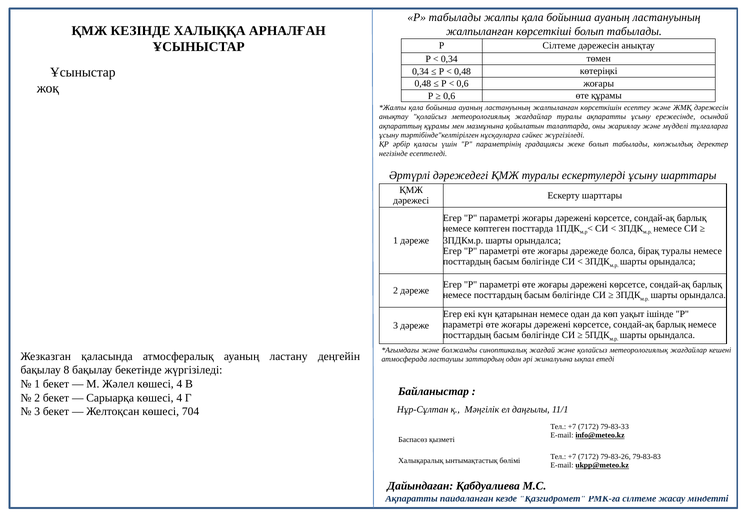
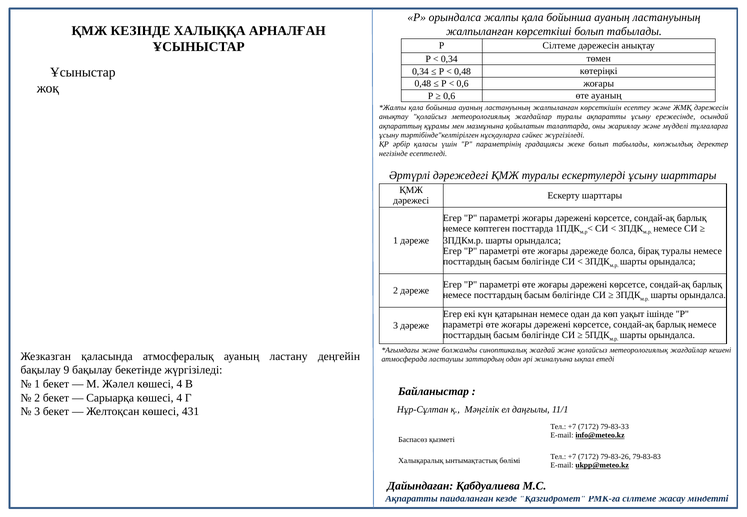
Р табылады: табылады -> орындалса (455, 18)
өте құрамы: құрамы -> ауаның (606, 96)
8: 8 -> 9 (66, 370)
704: 704 -> 431 (191, 412)
